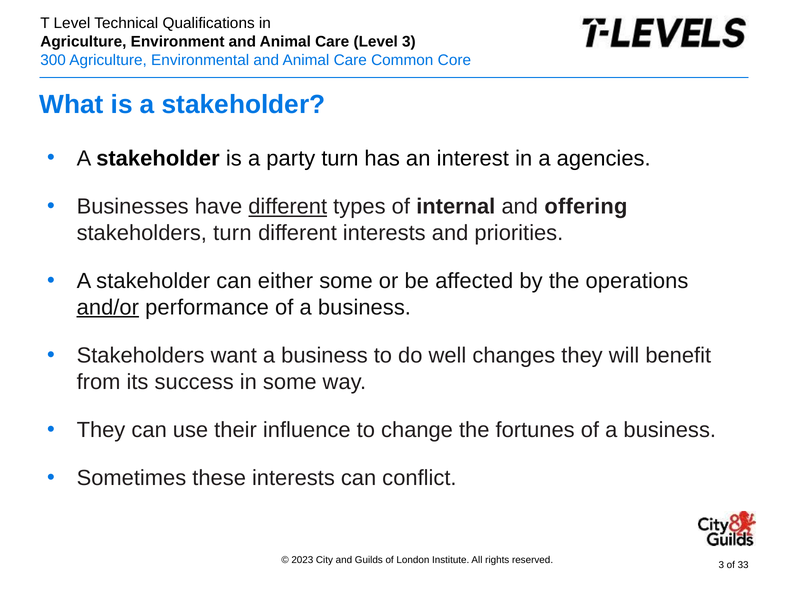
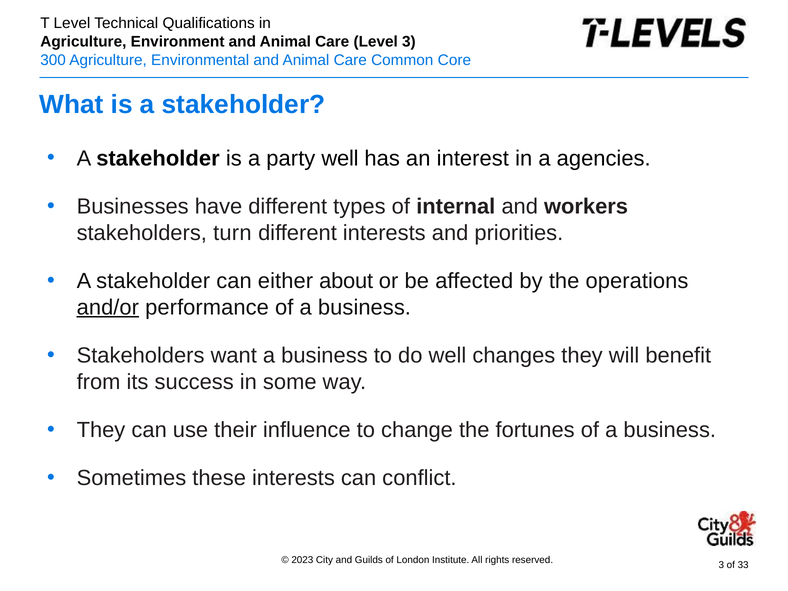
party turn: turn -> well (340, 159)
different underline: present -> none (288, 207)
offering: offering -> workers (586, 207)
either some: some -> about (346, 281)
